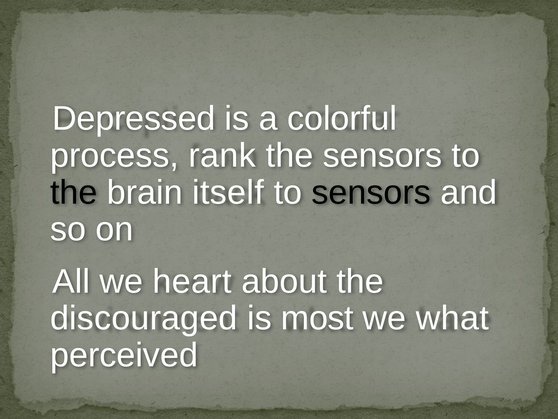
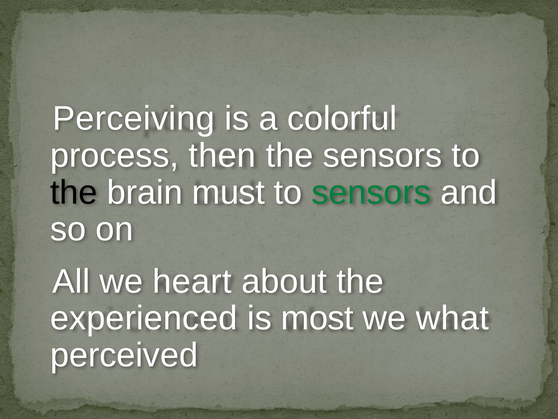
Depressed: Depressed -> Perceiving (134, 119)
rank: rank -> then (222, 155)
itself: itself -> must (228, 192)
sensors colour: black -> green (371, 192)
discouraged: discouraged -> experienced (144, 318)
